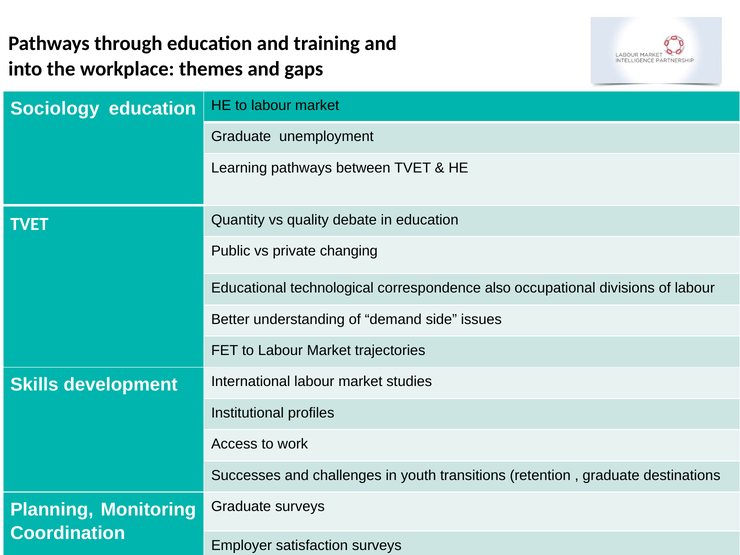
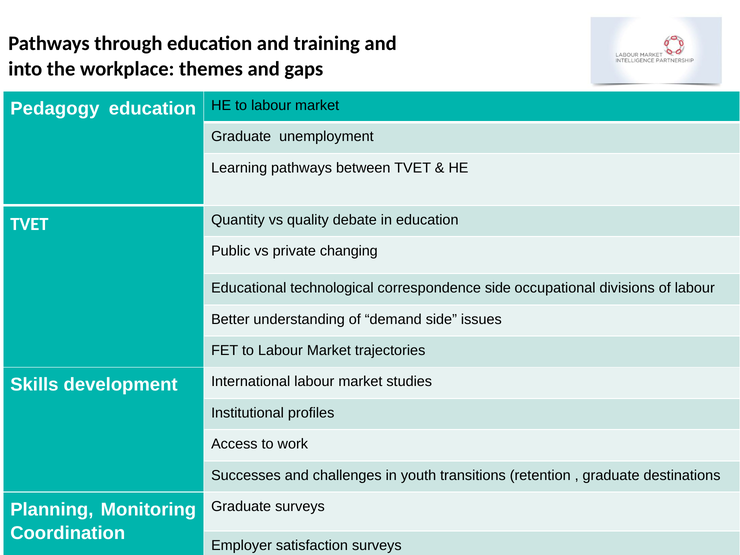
Sociology: Sociology -> Pedagogy (55, 108)
correspondence also: also -> side (498, 288)
